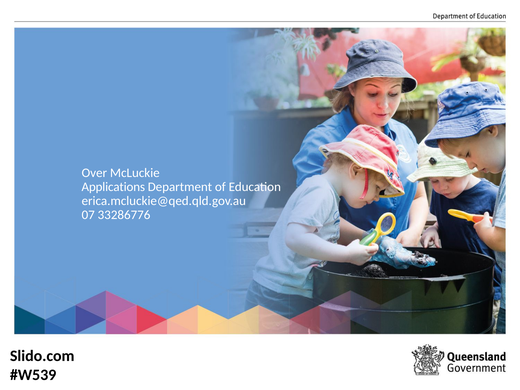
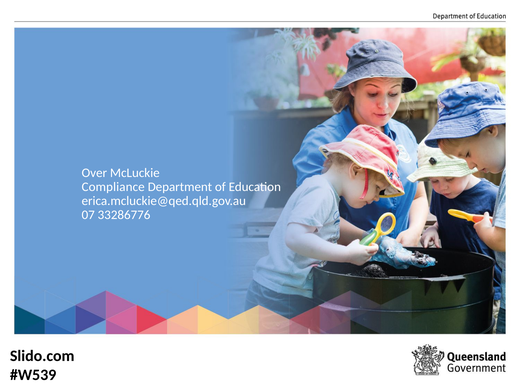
Applications: Applications -> Compliance (113, 187)
